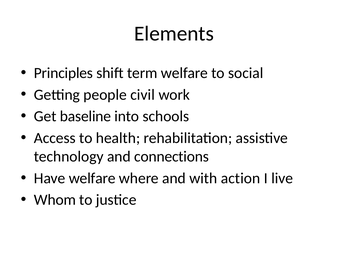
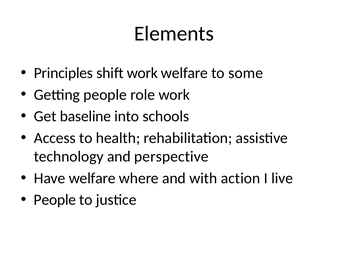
shift term: term -> work (142, 73)
social: social -> some (246, 73)
civil: civil -> role (143, 95)
connections: connections -> perspective (171, 157)
Whom: Whom -> People (55, 200)
